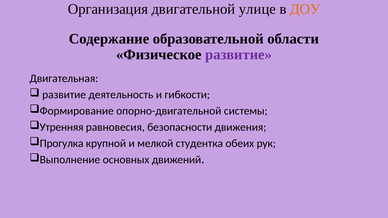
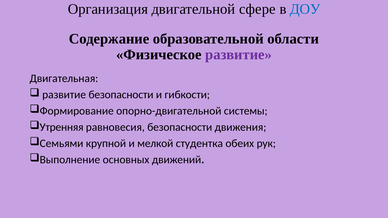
улице: улице -> сфере (257, 9)
ДОУ colour: orange -> blue (305, 9)
развитие деятельность: деятельность -> безопасности (121, 95)
Прогулка: Прогулка -> Семьями (62, 144)
